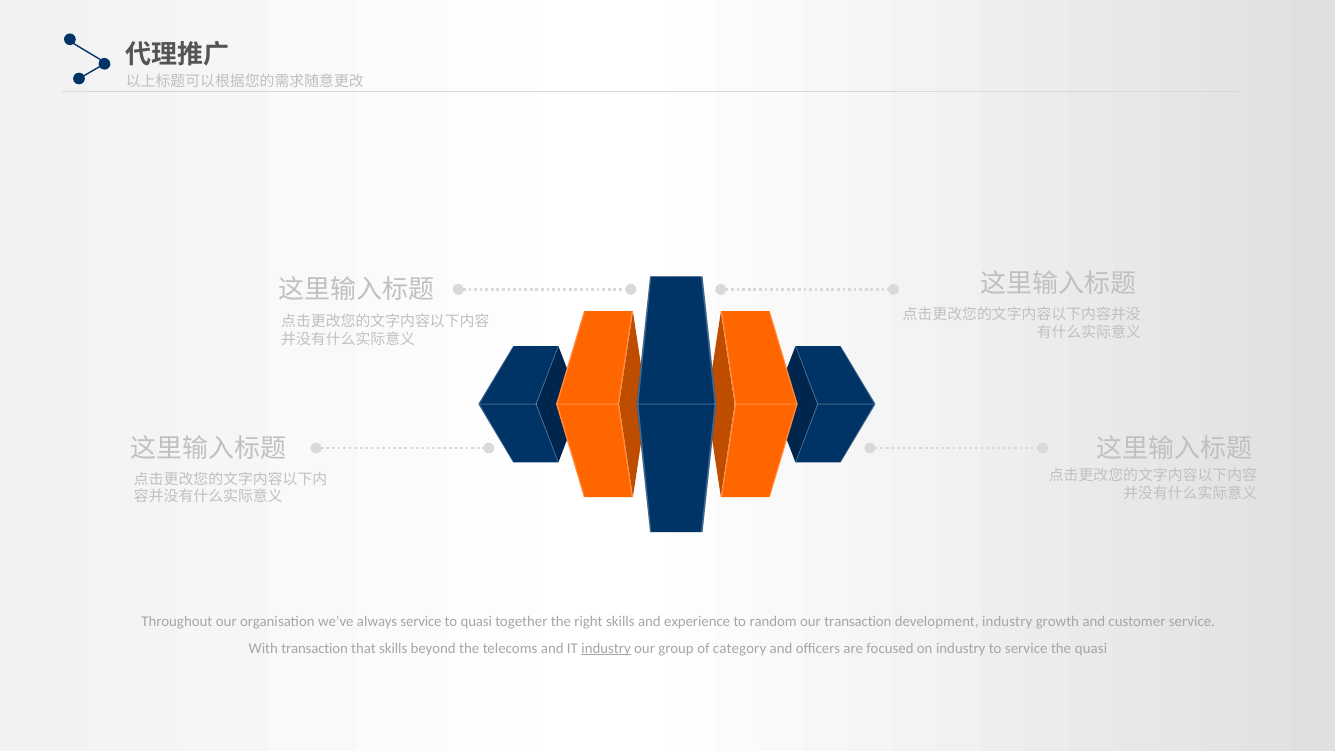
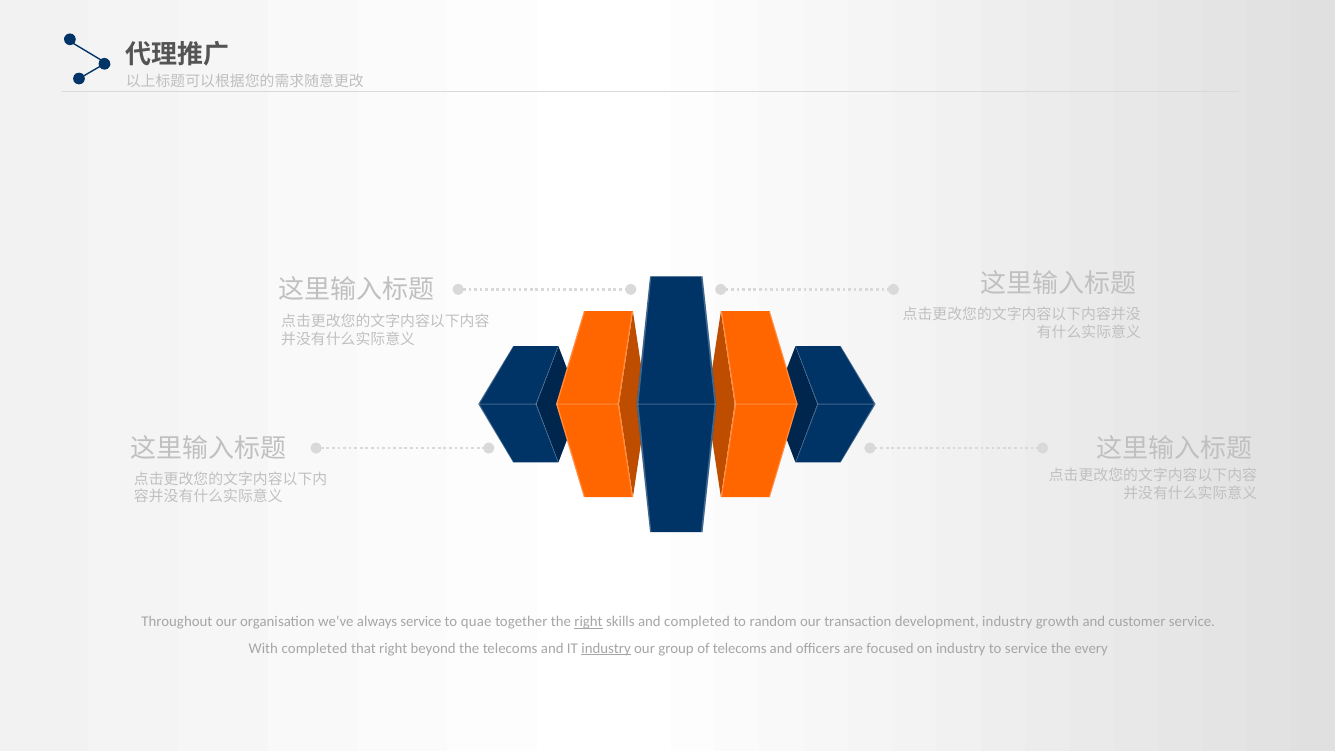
to quasi: quasi -> quae (476, 622)
right underline: none -> present (588, 622)
and experience: experience -> completed (697, 622)
With transaction: transaction -> completed (314, 649)
that skills: skills -> right (393, 649)
of category: category -> telecoms (740, 649)
the quasi: quasi -> every (1091, 649)
